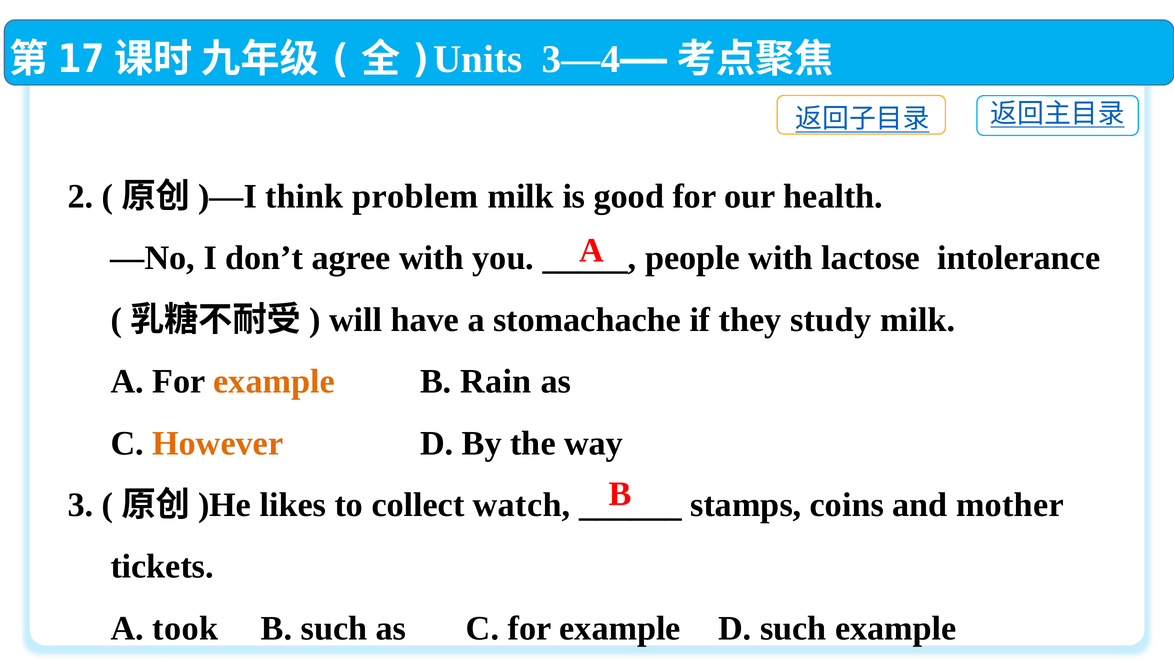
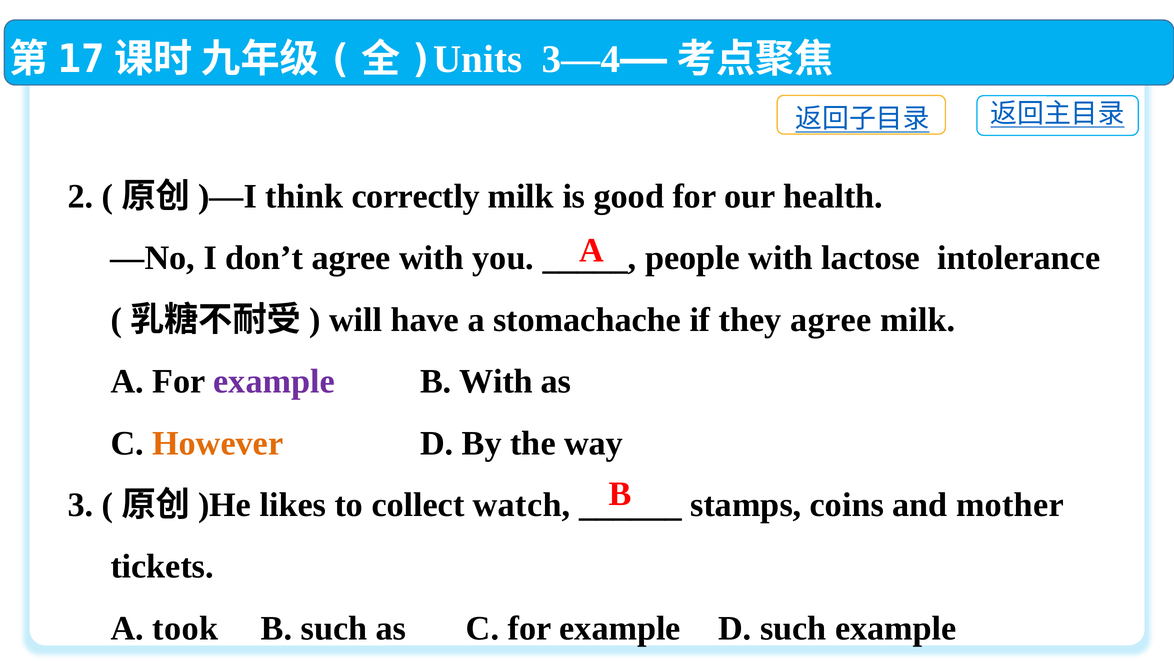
problem: problem -> correctly (416, 196)
they study: study -> agree (831, 319)
example colour: orange -> purple (274, 381)
B Rain: Rain -> With (496, 381)
